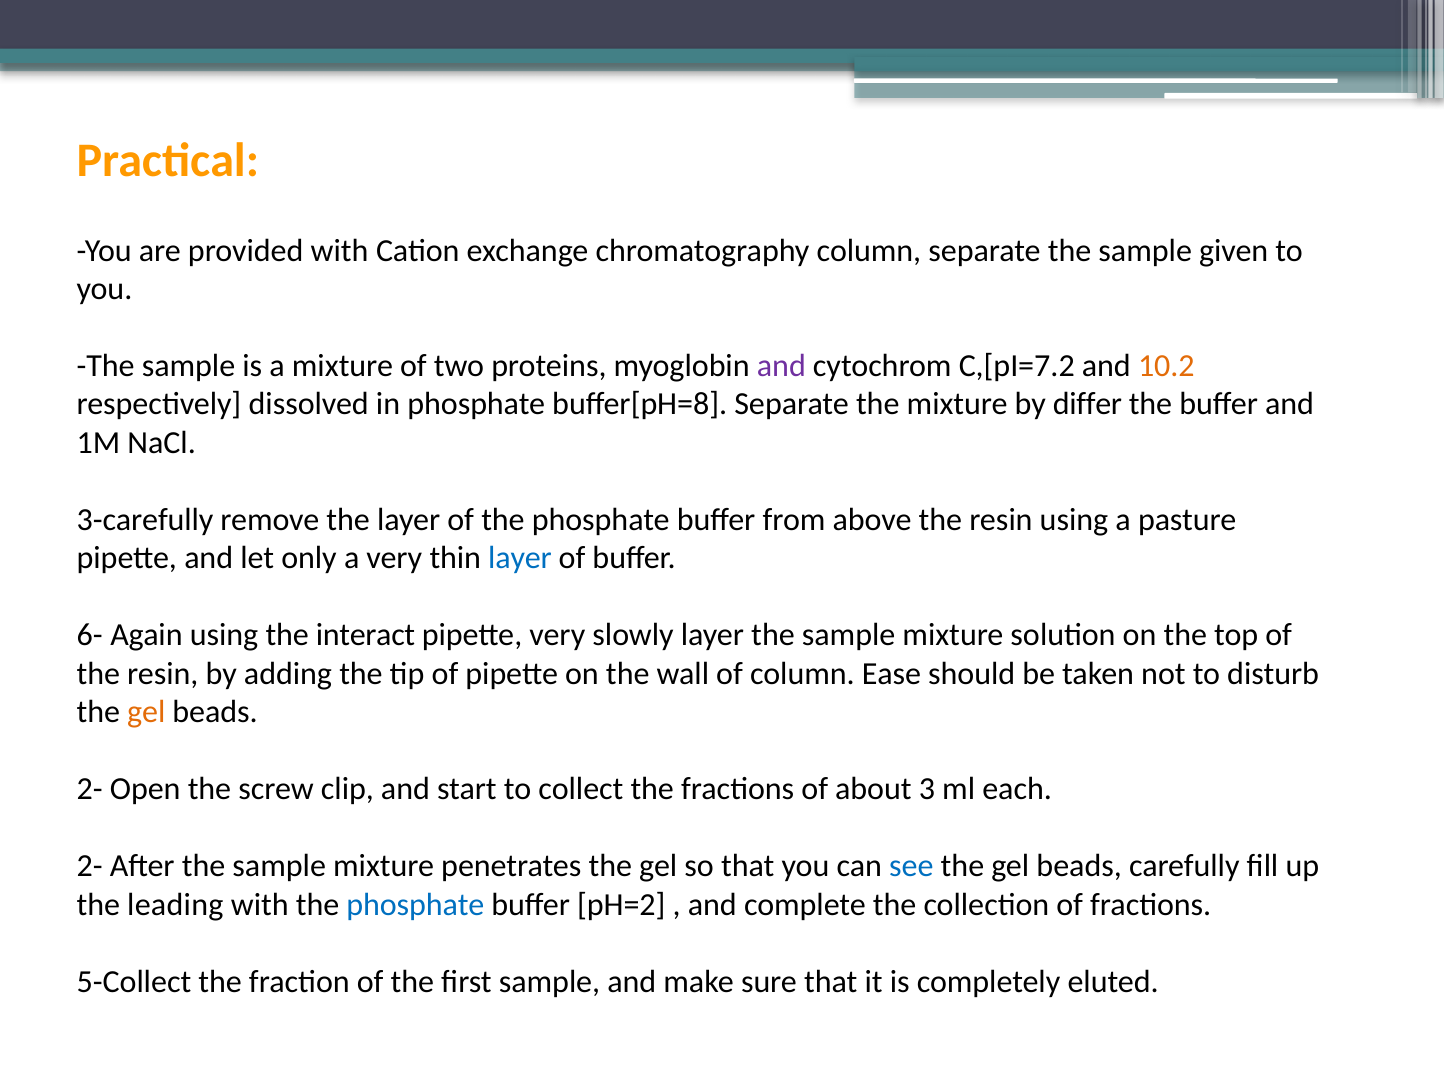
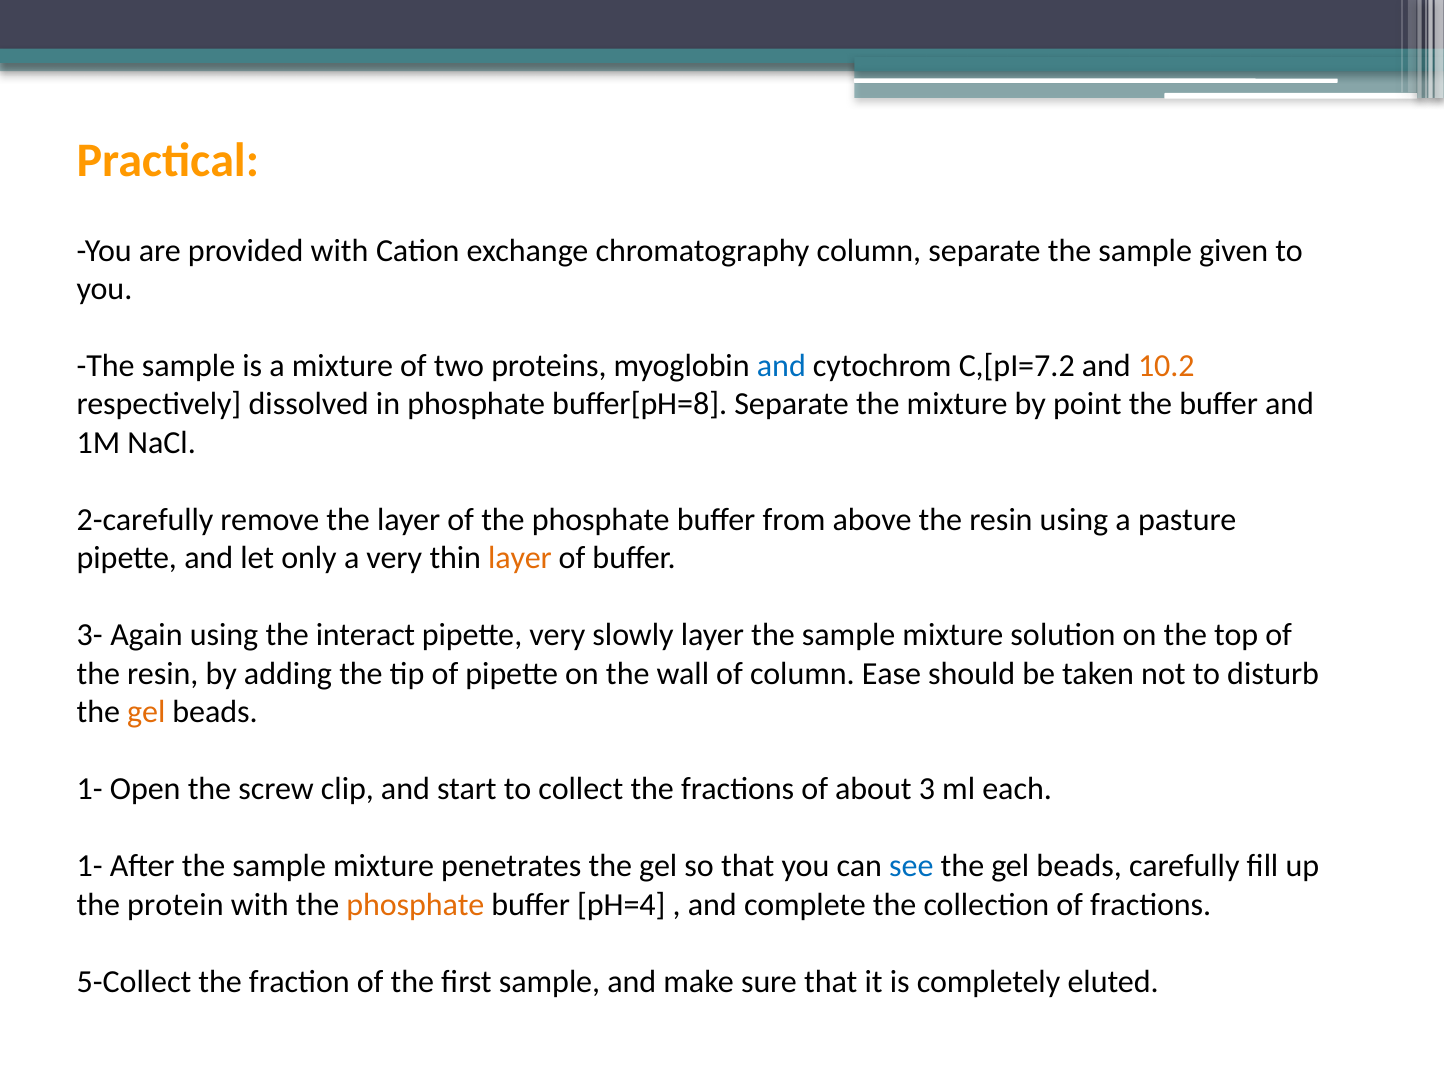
and colour: purple -> blue (781, 366)
differ: differ -> point (1087, 404)
3-carefully: 3-carefully -> 2-carefully (145, 520)
layer colour: blue -> orange (520, 558)
6-: 6- -> 3- (90, 635)
2-: 2- -> 1- (90, 789)
2-: 2- -> 1- (90, 866)
leading: leading -> protein (175, 905)
phosphate colour: blue -> orange (415, 905)
pH=2: pH=2 -> pH=4 (621, 905)
